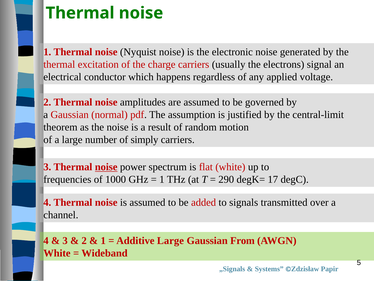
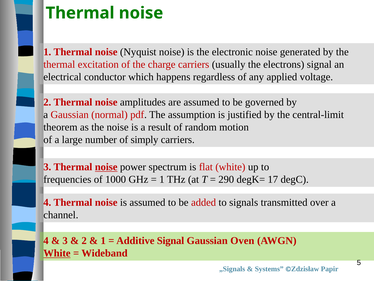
Additive Large: Large -> Signal (171, 240)
From: From -> Oven (242, 240)
White underline: none -> present (57, 253)
